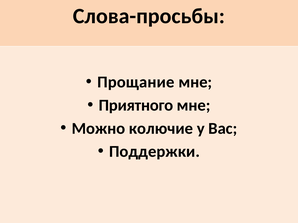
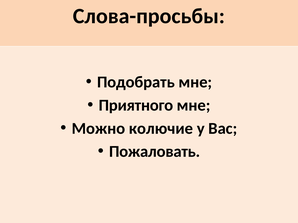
Прощание: Прощание -> Подобрать (136, 82)
Поддержки: Поддержки -> Пожаловать (155, 152)
